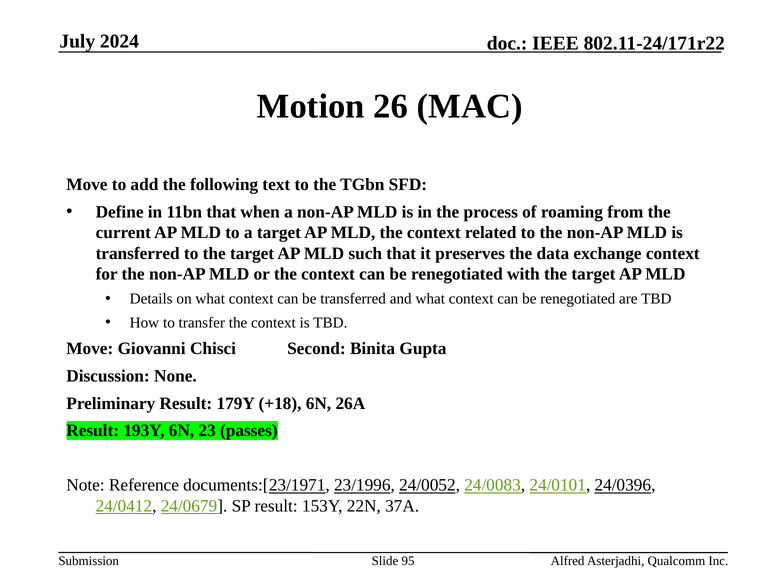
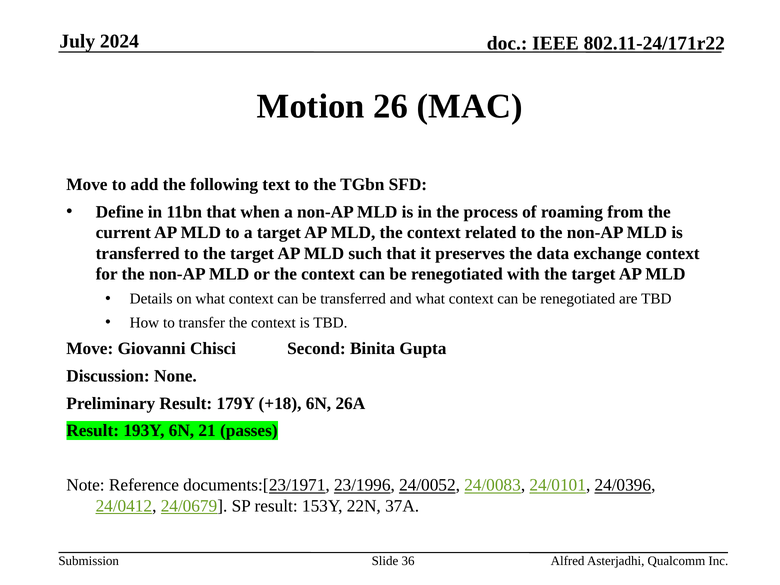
23: 23 -> 21 (207, 431)
95: 95 -> 36 (408, 561)
